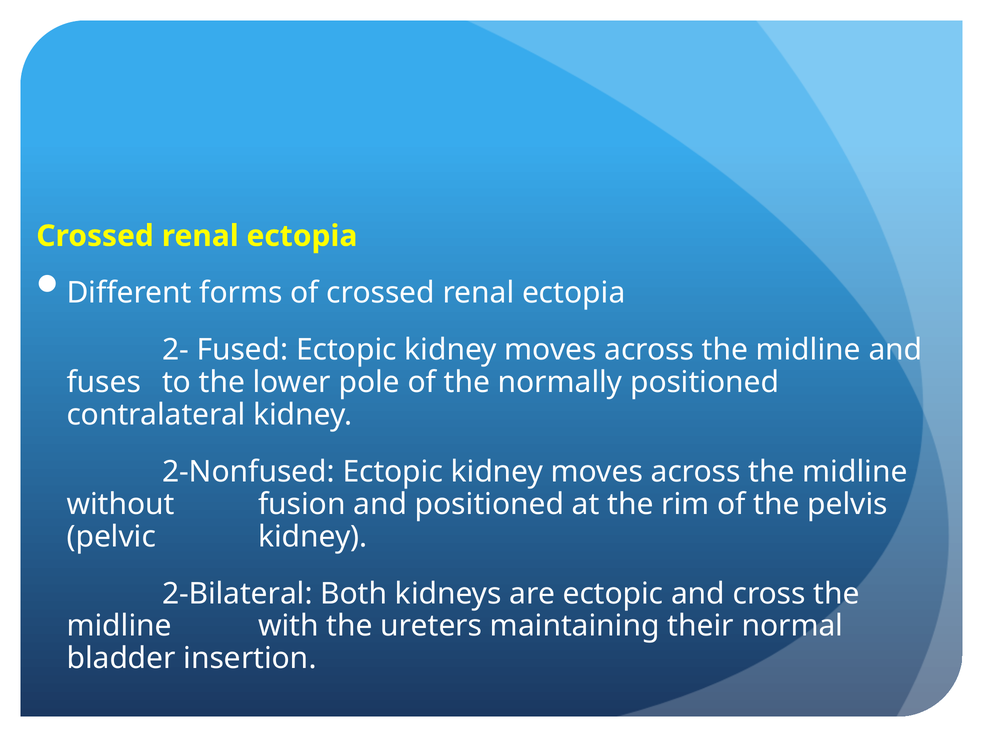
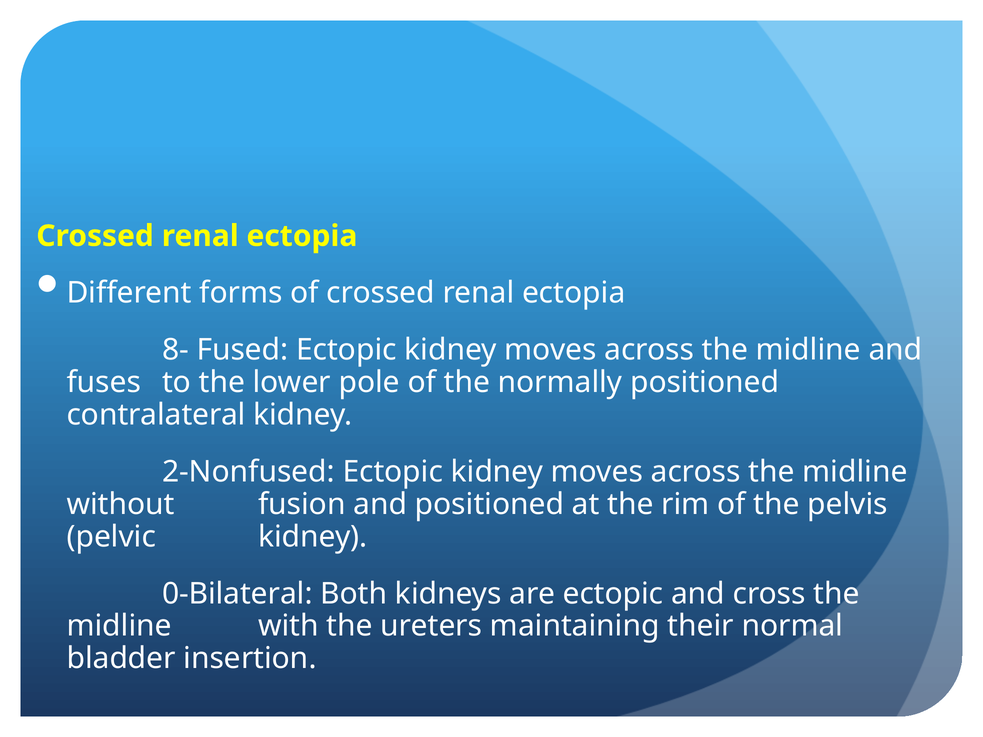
2-: 2- -> 8- (175, 350)
2-Bilateral: 2-Bilateral -> 0-Bilateral (237, 594)
